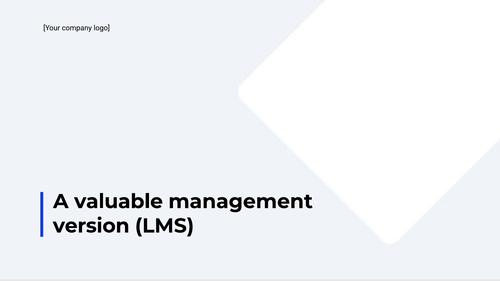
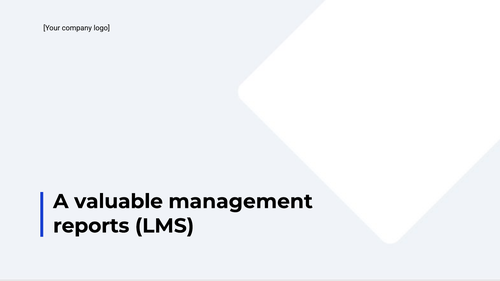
version: version -> reports (91, 226)
